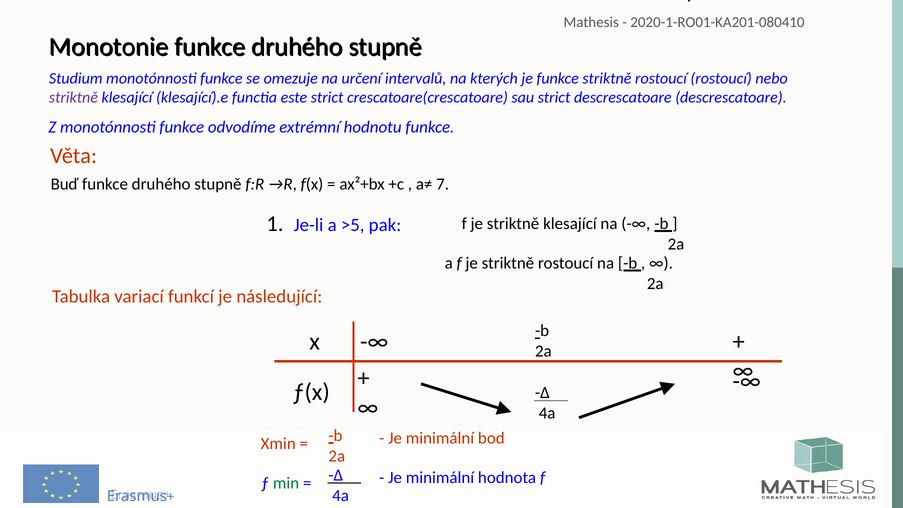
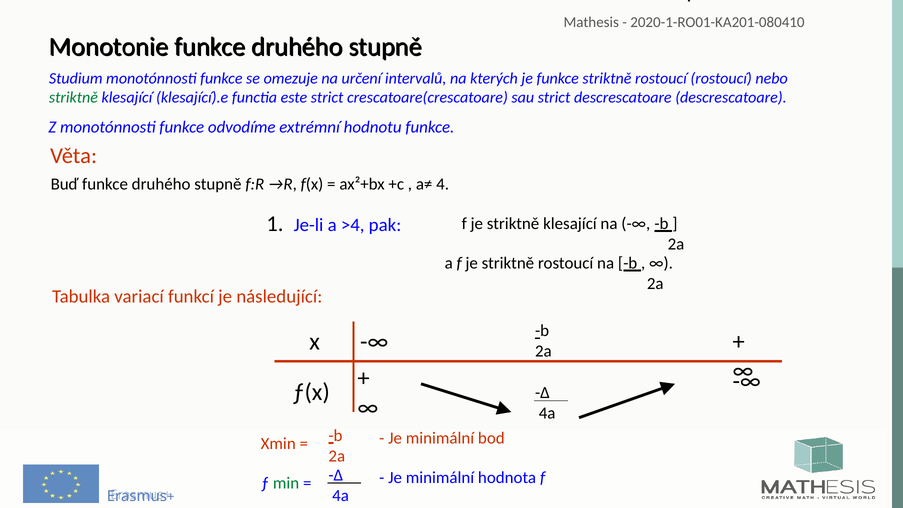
striktně colour: purple -> green (73, 98)
7: 7 -> 4 (443, 184)
>5: >5 -> >4 (353, 225)
